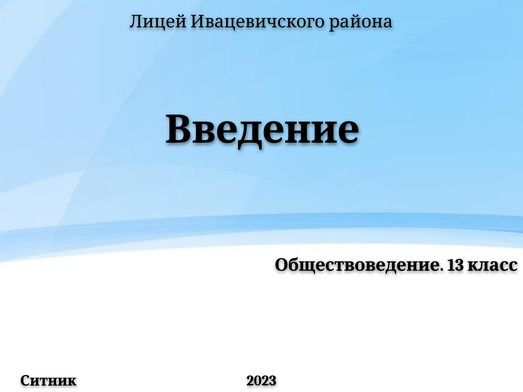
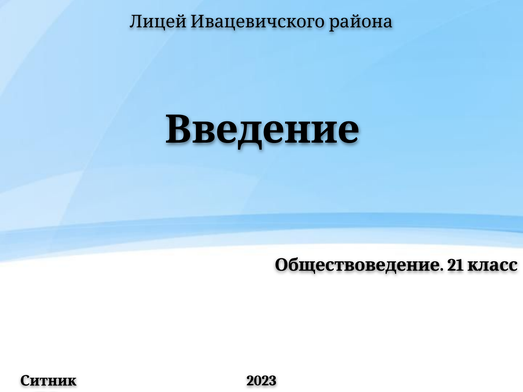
13: 13 -> 21 (456, 265)
